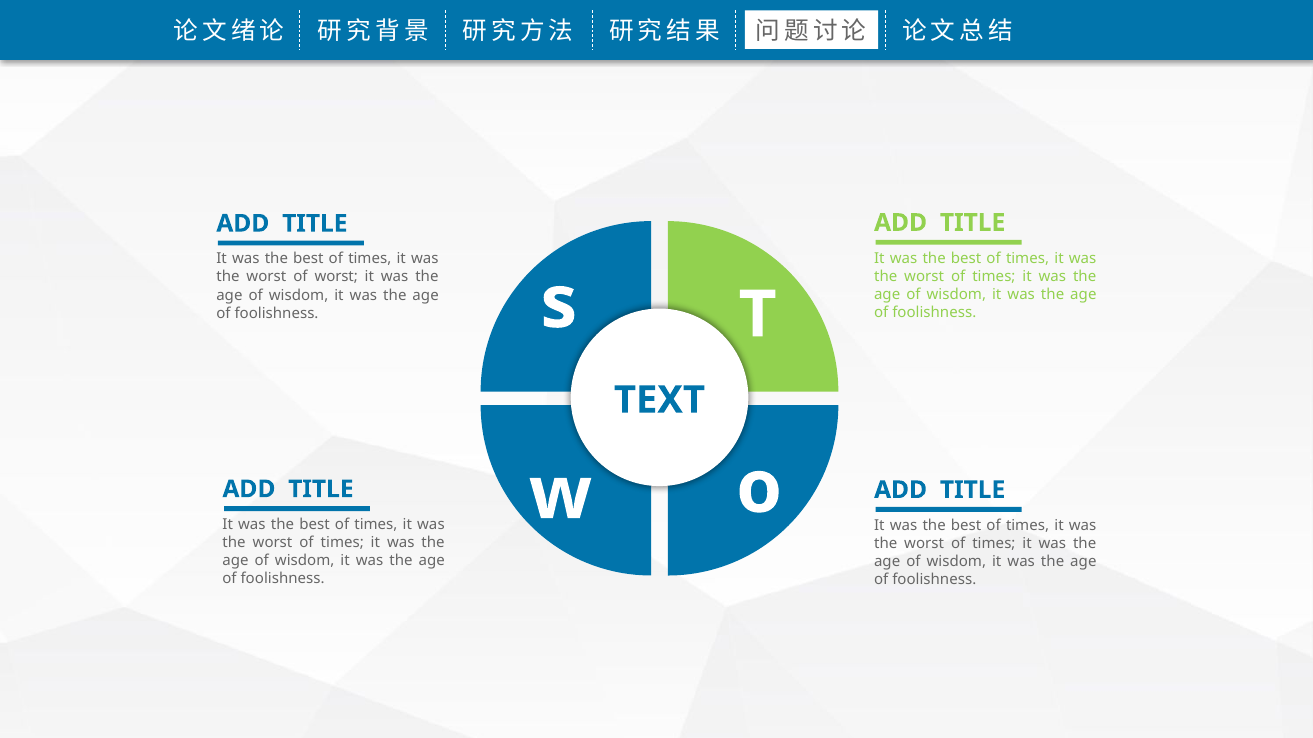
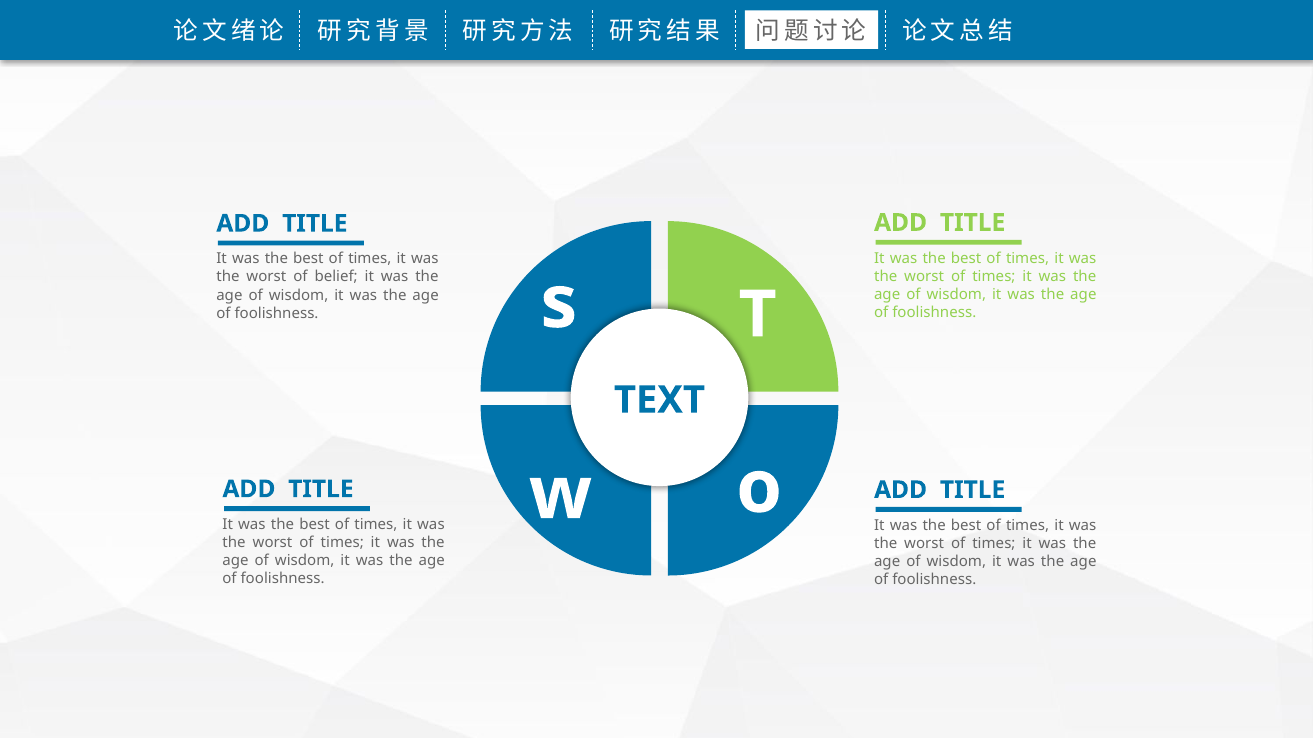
of worst: worst -> belief (336, 277)
